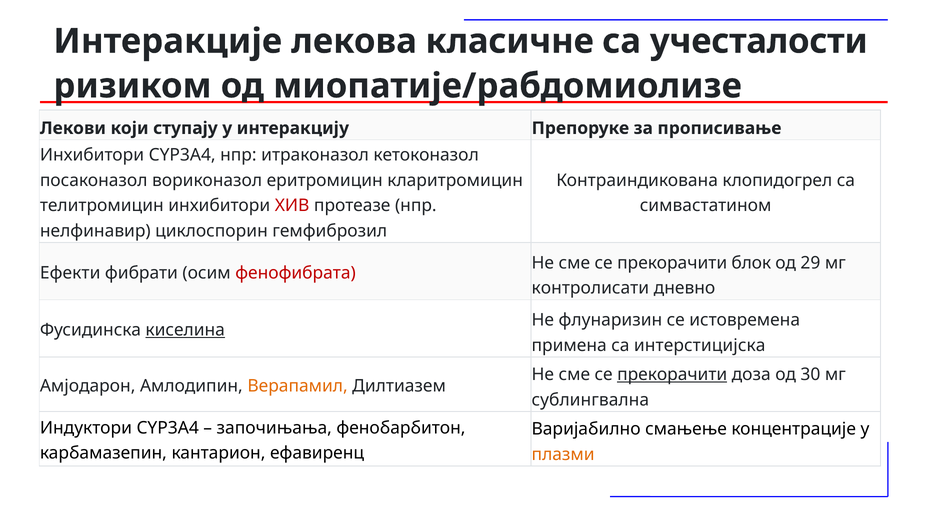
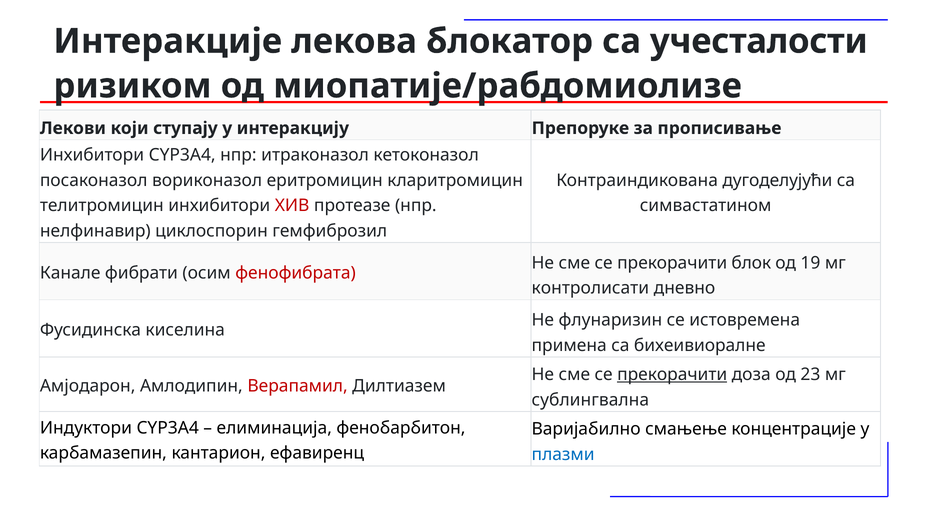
класичне: класичне -> блокатор (510, 41)
клопидогрел: клопидогрел -> дугоделујући (777, 180)
29: 29 -> 19 (810, 263)
Ефекти: Ефекти -> Канале (70, 273)
киселина underline: present -> none (185, 330)
интерстицијска: интерстицијска -> бихеивиоралне (700, 345)
30: 30 -> 23 (810, 375)
Верапамил colour: orange -> red (298, 386)
започињања: започињања -> елиминација (274, 428)
плазми colour: orange -> blue (563, 454)
